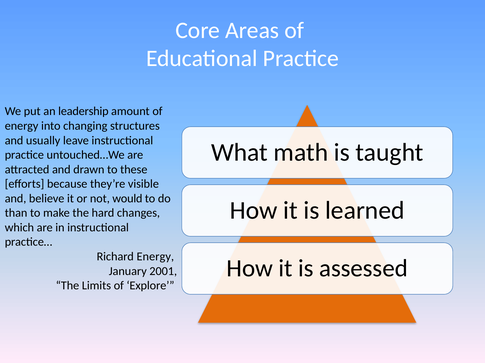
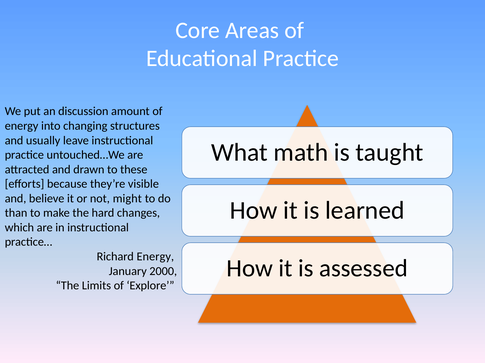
leadership: leadership -> discussion (83, 112)
would: would -> might (127, 199)
2001: 2001 -> 2000 (163, 272)
